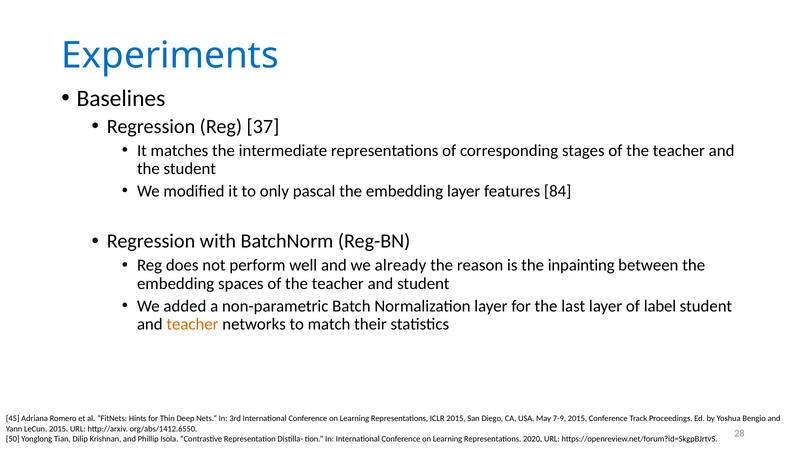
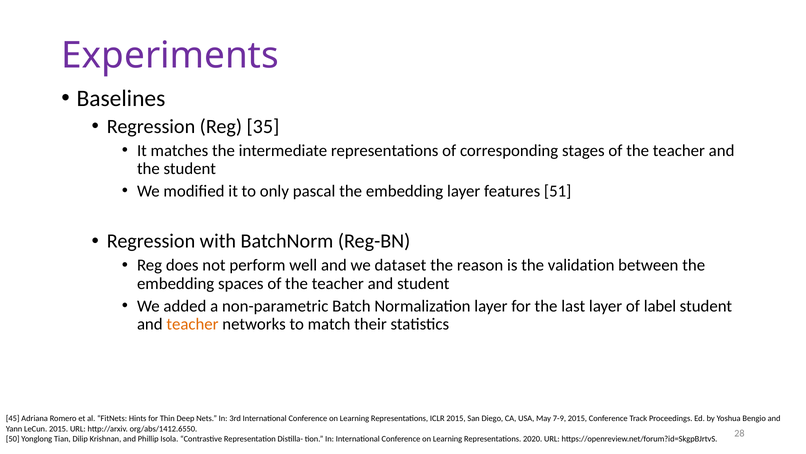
Experiments colour: blue -> purple (170, 55)
37: 37 -> 35 (263, 126)
84: 84 -> 51 (558, 191)
already: already -> dataset (400, 265)
inpainting: inpainting -> validation (581, 265)
